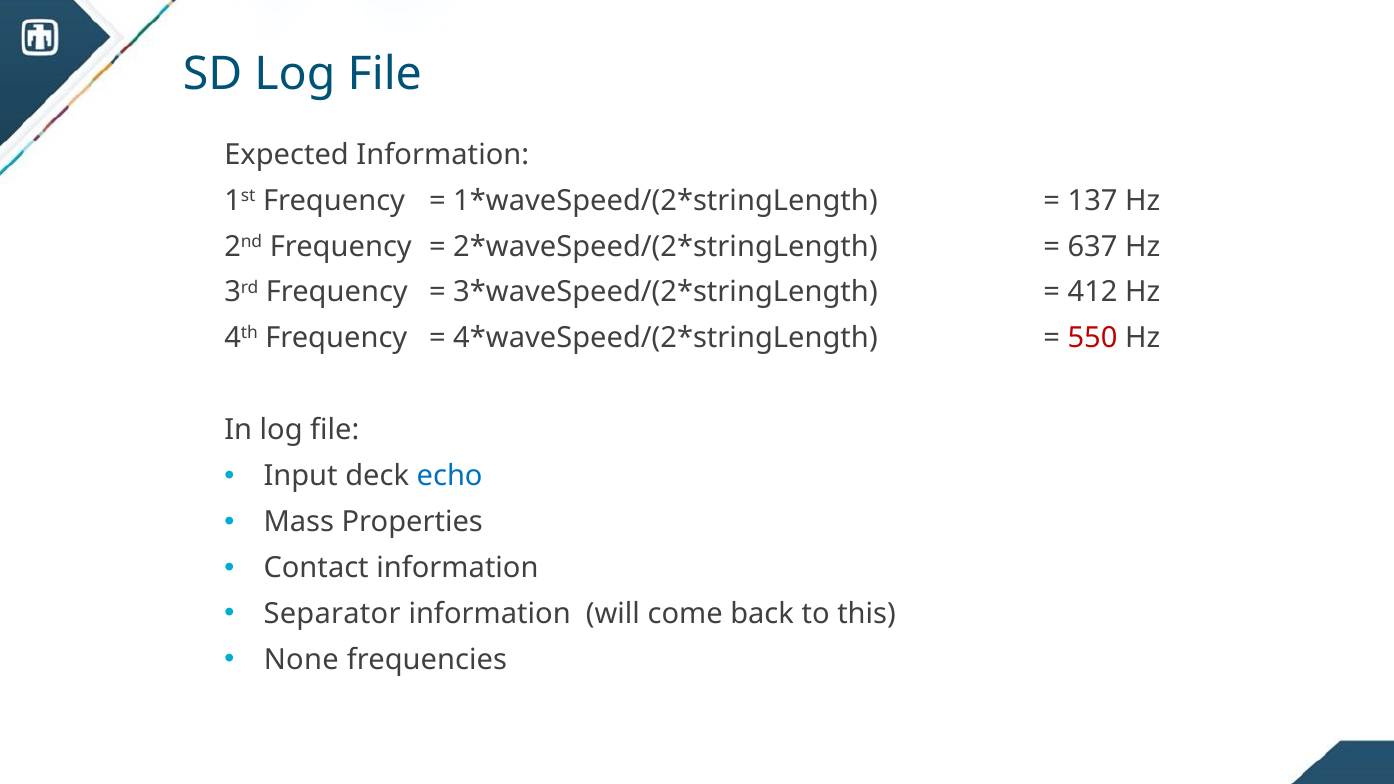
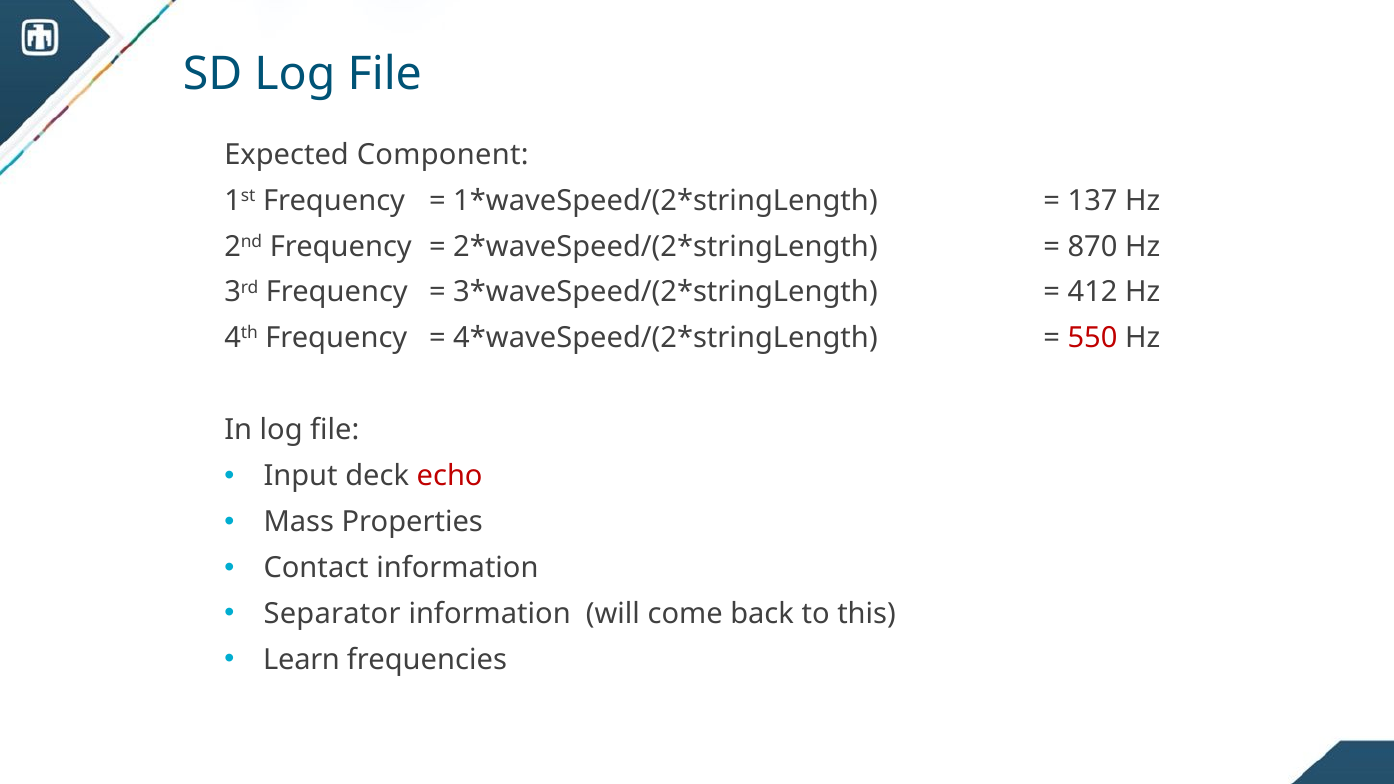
Expected Information: Information -> Component (443, 155)
637: 637 -> 870 (1092, 247)
echo colour: blue -> red (450, 476)
None: None -> Learn (302, 660)
